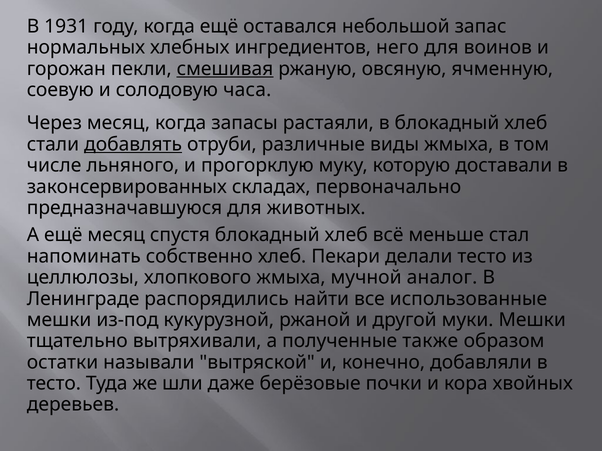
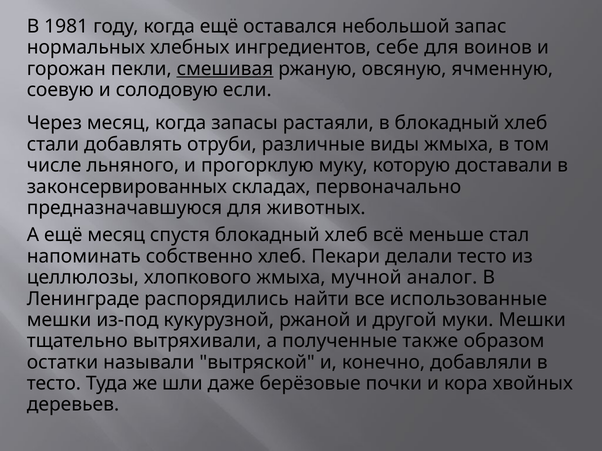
1931: 1931 -> 1981 (66, 26)
него: него -> себе (397, 48)
часа: часа -> если (247, 90)
добавлять underline: present -> none (133, 145)
